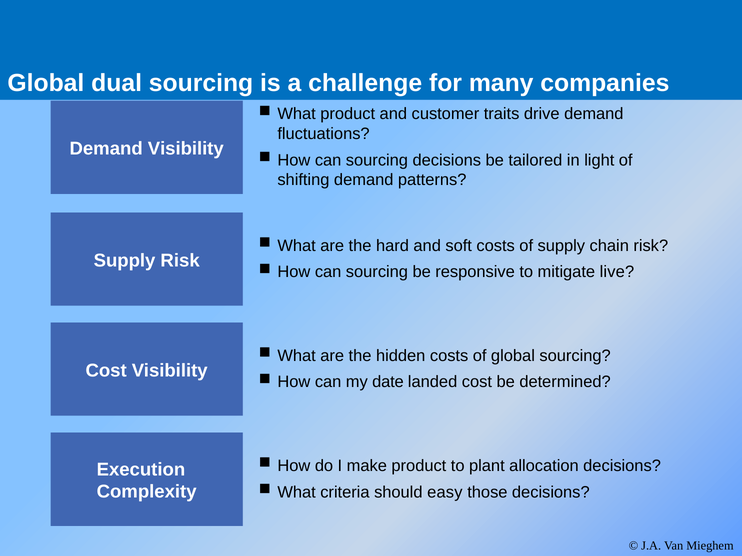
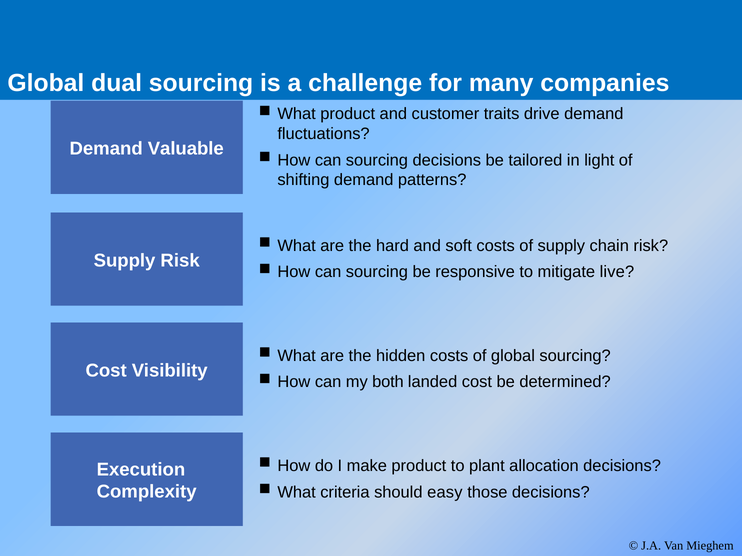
Demand Visibility: Visibility -> Valuable (186, 149)
date: date -> both (388, 382)
